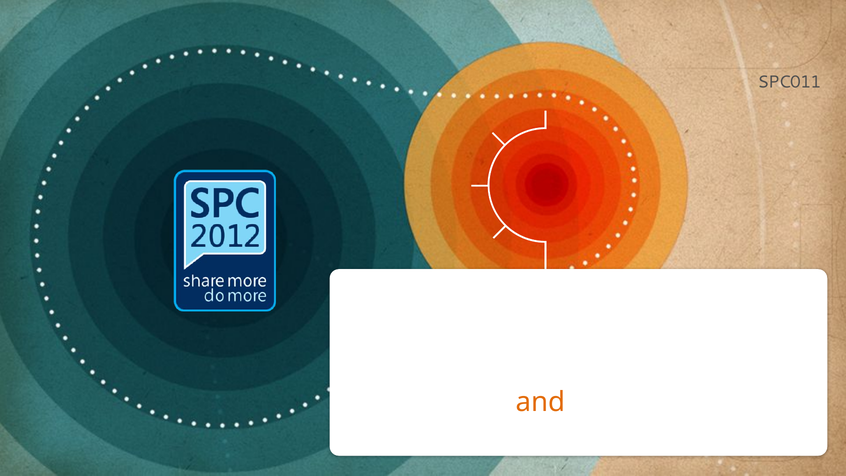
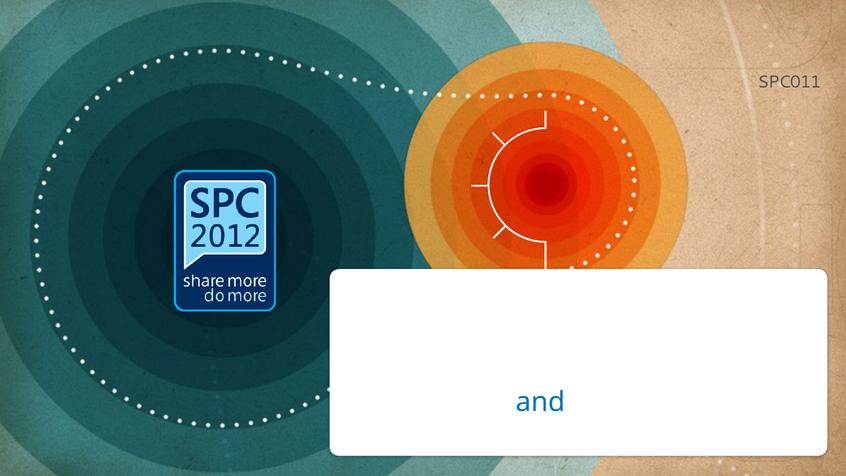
and colour: orange -> blue (540, 402)
